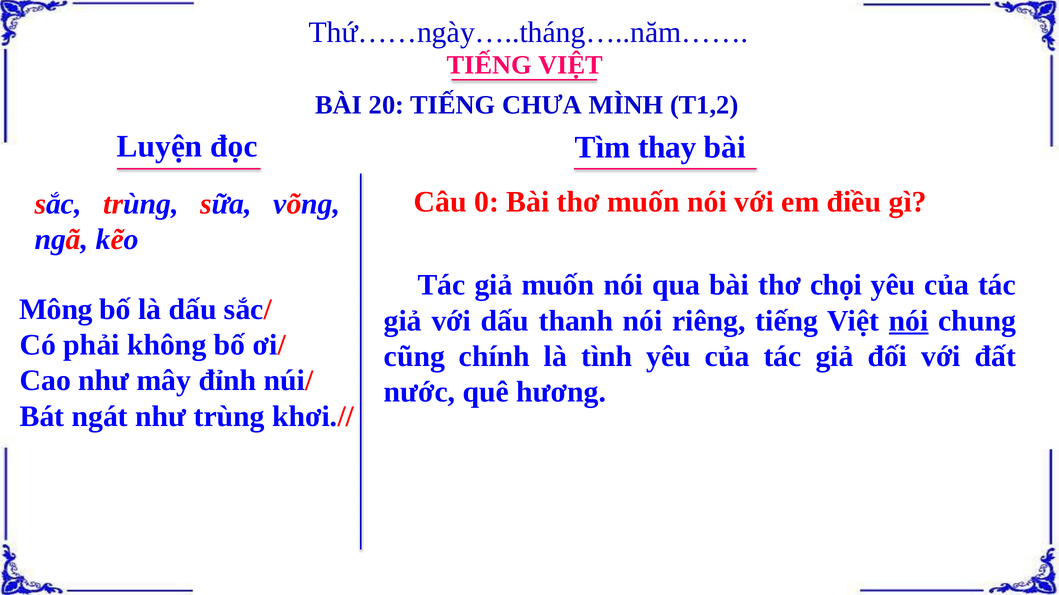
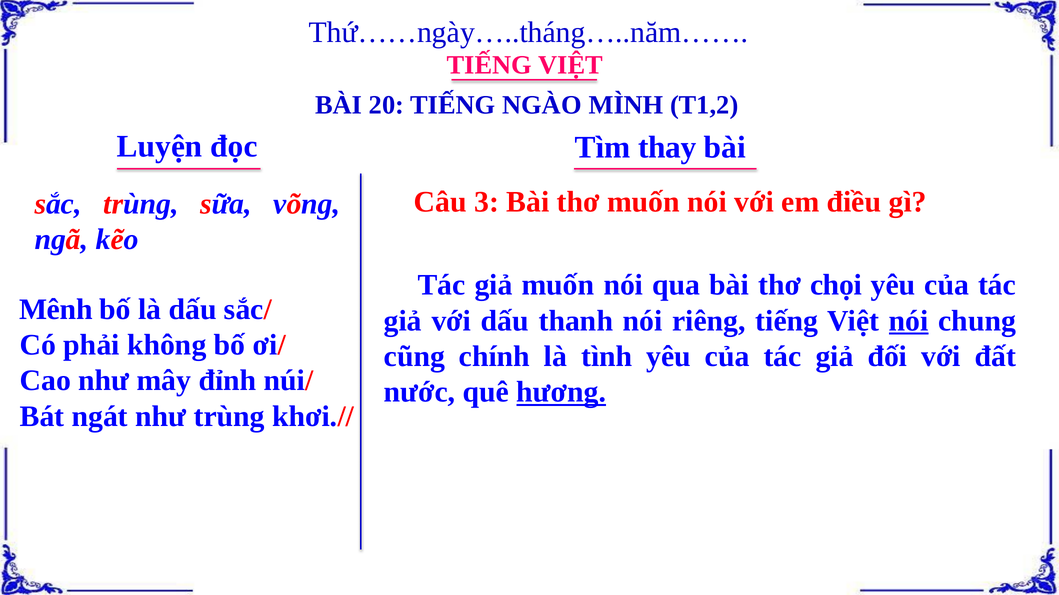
CHƯA: CHƯA -> NGÀO (542, 105)
0: 0 -> 3 (487, 202)
Mông: Mông -> Mênh (56, 309)
hương underline: none -> present (561, 392)
